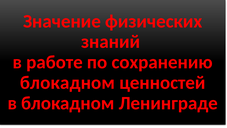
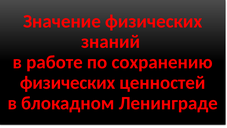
блокадном: блокадном -> физических (68, 82)
